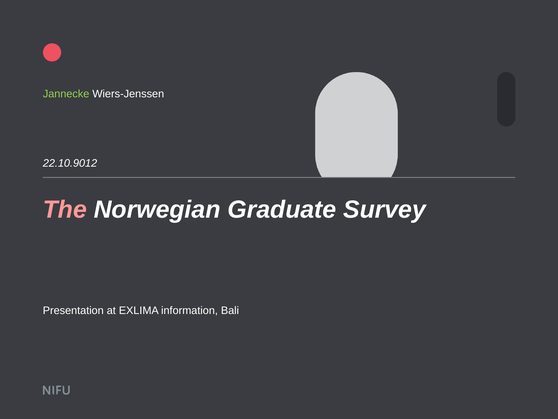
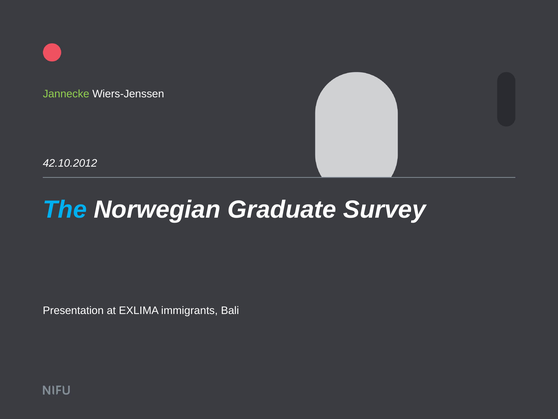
22.10.9012: 22.10.9012 -> 42.10.2012 (70, 163)
The colour: pink -> light blue (65, 209)
information: information -> immigrants (189, 310)
